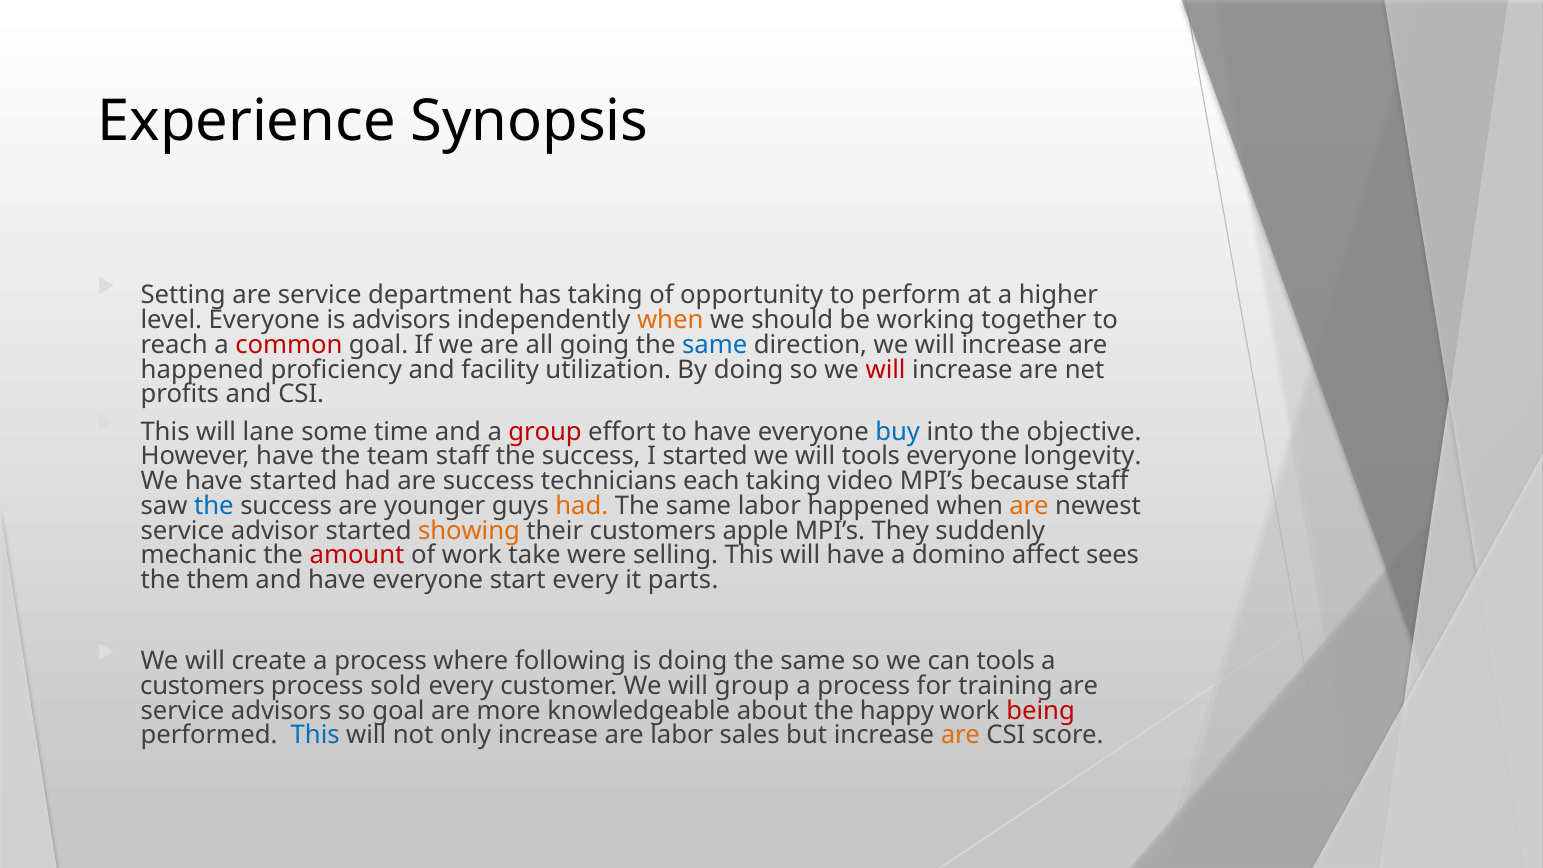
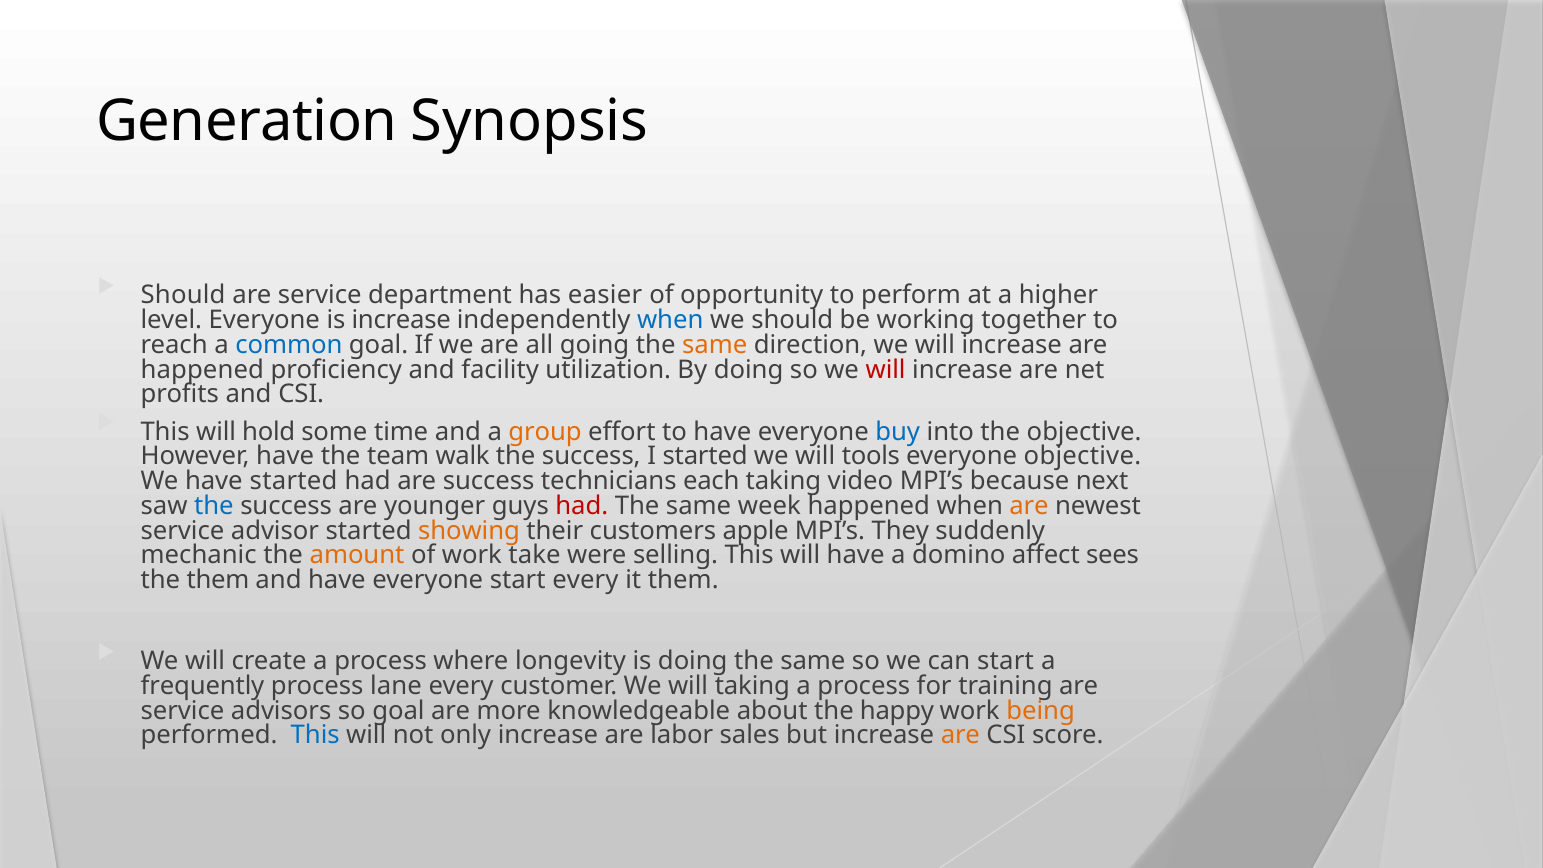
Experience: Experience -> Generation (247, 122)
Setting: Setting -> Should (183, 295)
has taking: taking -> easier (605, 295)
is advisors: advisors -> increase (401, 320)
when colour: orange -> blue (670, 320)
common colour: red -> blue (289, 345)
same colour: blue -> orange (715, 345)
lane: lane -> hold (269, 432)
group colour: red -> orange (545, 432)
team staff: staff -> walk (463, 456)
everyone longevity: longevity -> objective (1082, 456)
because staff: staff -> next (1102, 481)
had colour: orange -> red (582, 506)
same labor: labor -> week (769, 506)
amount colour: red -> orange (357, 555)
it parts: parts -> them (683, 580)
following: following -> longevity (570, 661)
can tools: tools -> start (1006, 661)
customers: customers -> frequently (203, 686)
sold: sold -> lane (396, 686)
will group: group -> taking (752, 686)
being colour: red -> orange (1041, 711)
